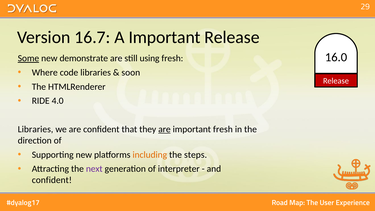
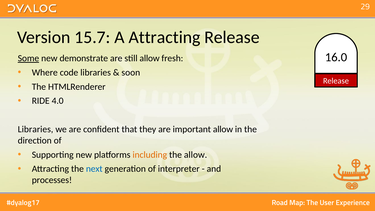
16.7: 16.7 -> 15.7 (92, 37)
A Important: Important -> Attracting (165, 37)
still using: using -> allow (150, 58)
are underline: present -> none (164, 129)
important fresh: fresh -> allow (223, 129)
the steps: steps -> allow (196, 155)
next colour: purple -> blue (94, 169)
confident: confident -> processes (52, 180)
